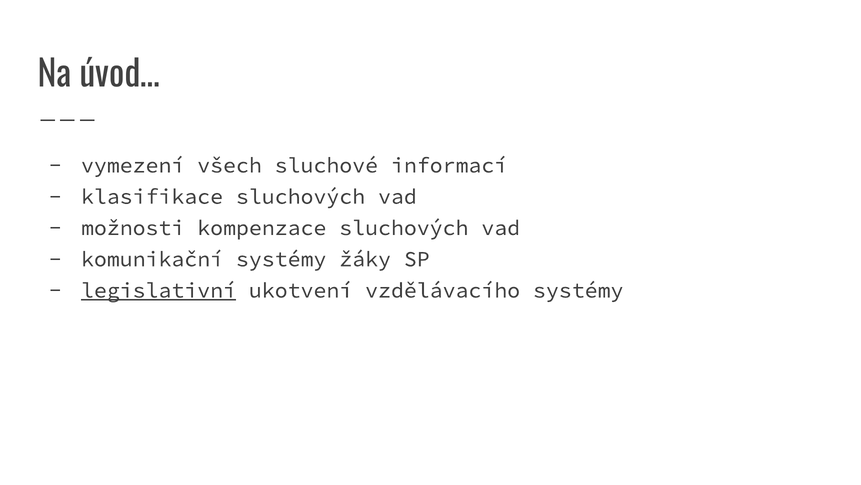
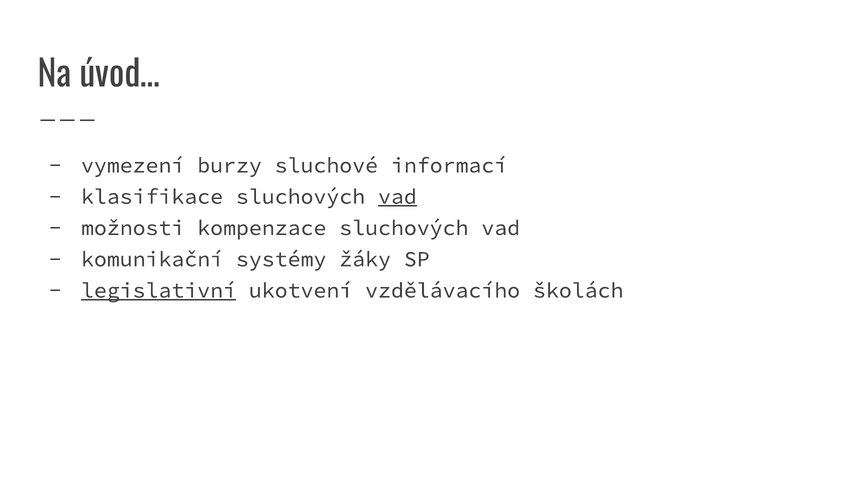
všech: všech -> burzy (230, 165)
vad underline: none -> present (397, 196)
vzdělávacího systémy: systémy -> školách (578, 290)
